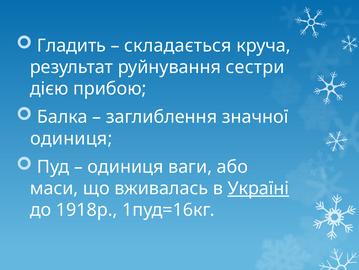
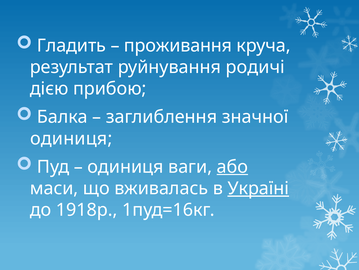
складається: складається -> проживання (178, 45)
сестри: сестри -> родичі (255, 67)
або underline: none -> present (232, 166)
